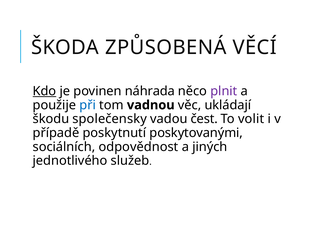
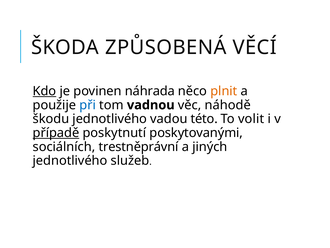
plnit colour: purple -> orange (224, 91)
ukládají: ukládají -> náhodě (228, 105)
škodu společensky: společensky -> jednotlivého (110, 119)
čest: čest -> této (204, 119)
případě underline: none -> present (56, 133)
odpovědnost: odpovědnost -> trestněprávní (139, 146)
